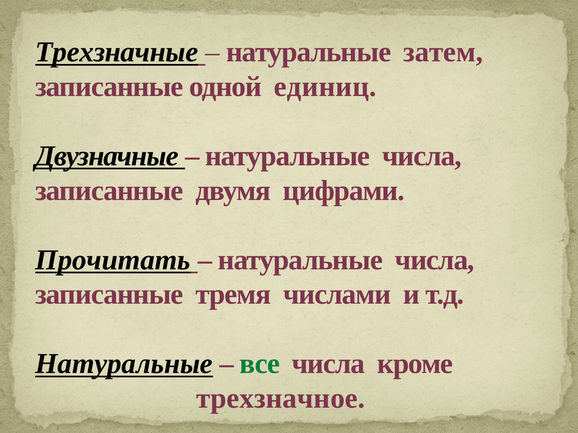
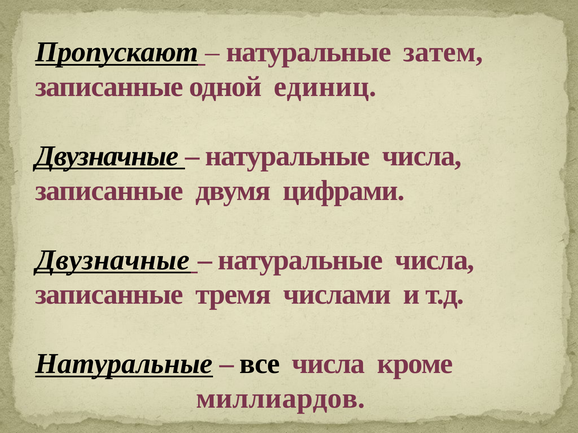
Трехзначные: Трехзначные -> Пропускают (117, 52)
Прочитать: Прочитать -> Двузначные (113, 260)
все colour: green -> black (260, 364)
трехзначное: трехзначное -> миллиардов (281, 399)
